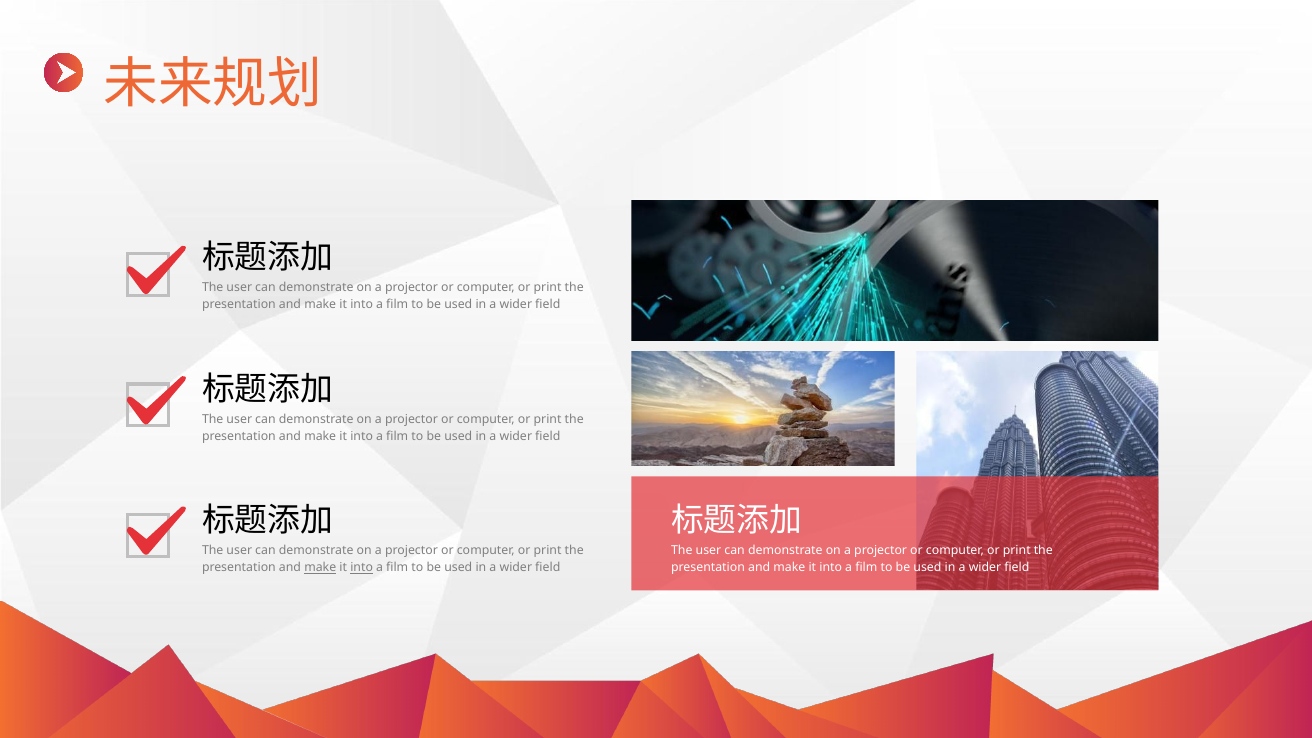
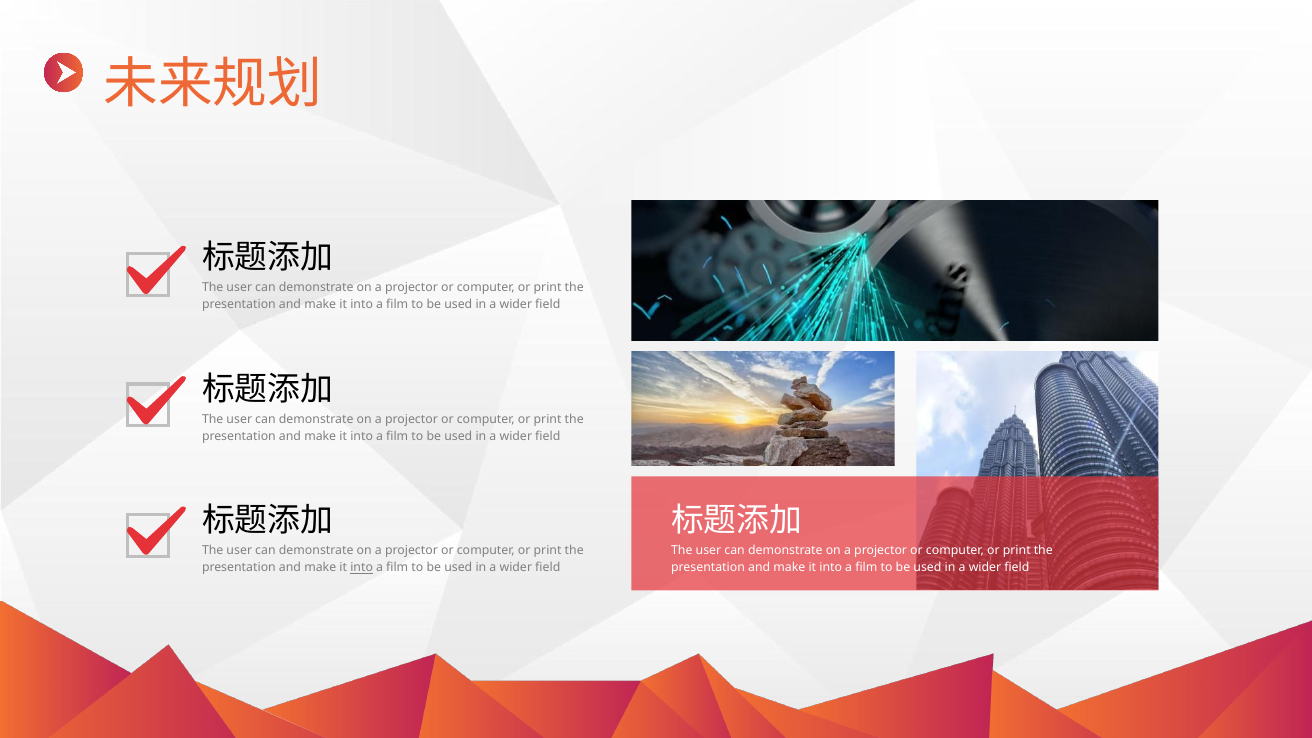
make underline: present -> none (320, 568)
